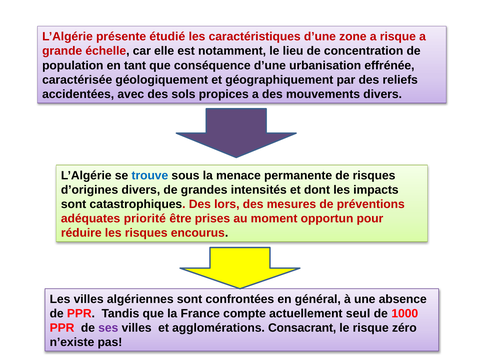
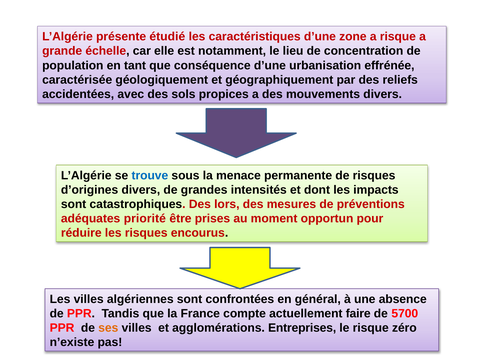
seul: seul -> faire (358, 314)
1000: 1000 -> 5700 (405, 314)
ses colour: purple -> orange (108, 328)
Consacrant: Consacrant -> Entreprises (302, 328)
